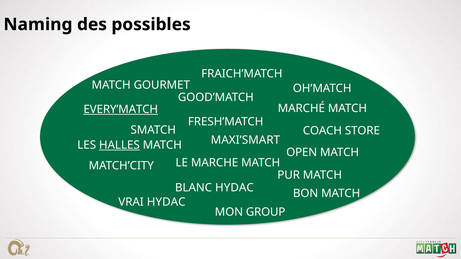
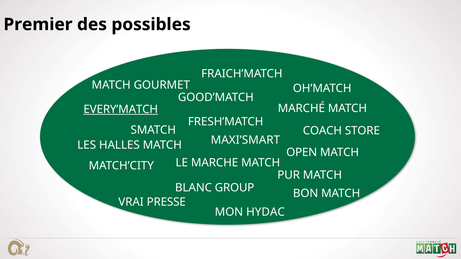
Naming: Naming -> Premier (38, 24)
HALLES underline: present -> none (119, 145)
BLANC HYDAC: HYDAC -> GROUP (235, 188)
VRAI HYDAC: HYDAC -> PRESSE (166, 202)
GROUP: GROUP -> HYDAC (265, 212)
